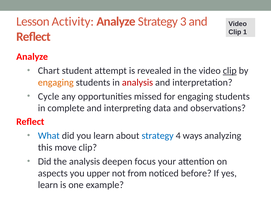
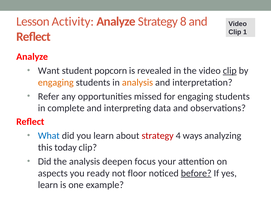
3: 3 -> 8 (183, 21)
Chart: Chart -> Want (49, 71)
attempt: attempt -> popcorn (111, 71)
analysis colour: red -> orange (137, 82)
Cycle: Cycle -> Refer (49, 96)
strategy colour: blue -> red (158, 136)
move: move -> today (66, 148)
upper: upper -> ready (98, 173)
from: from -> floor (137, 173)
before underline: none -> present (196, 173)
